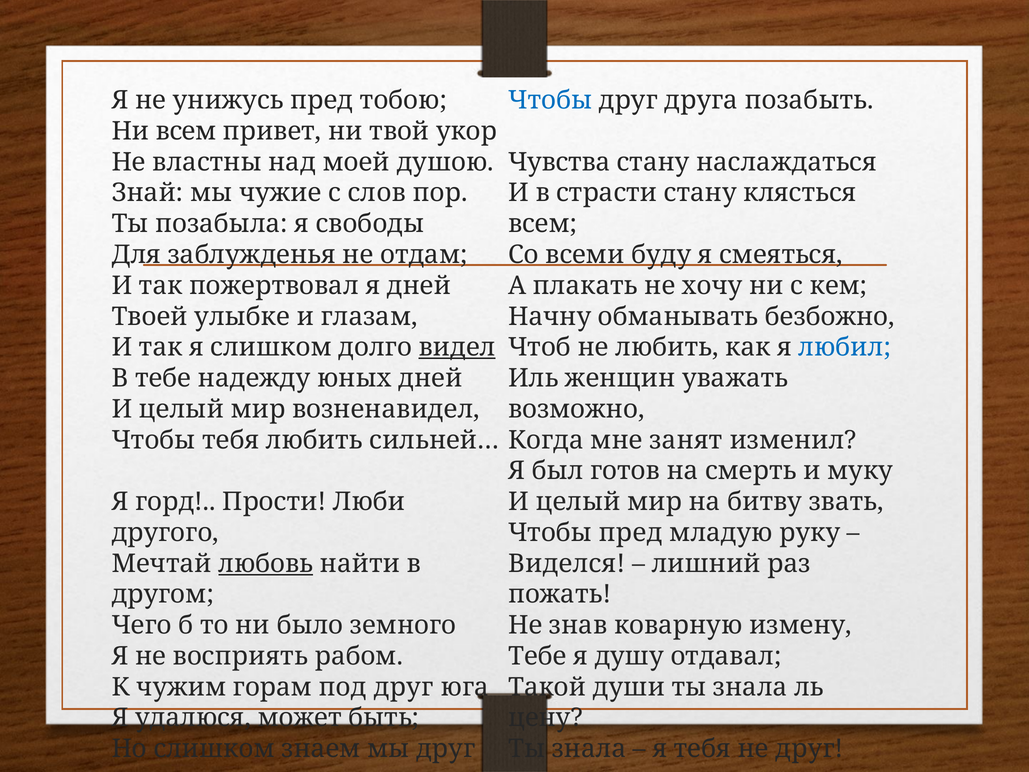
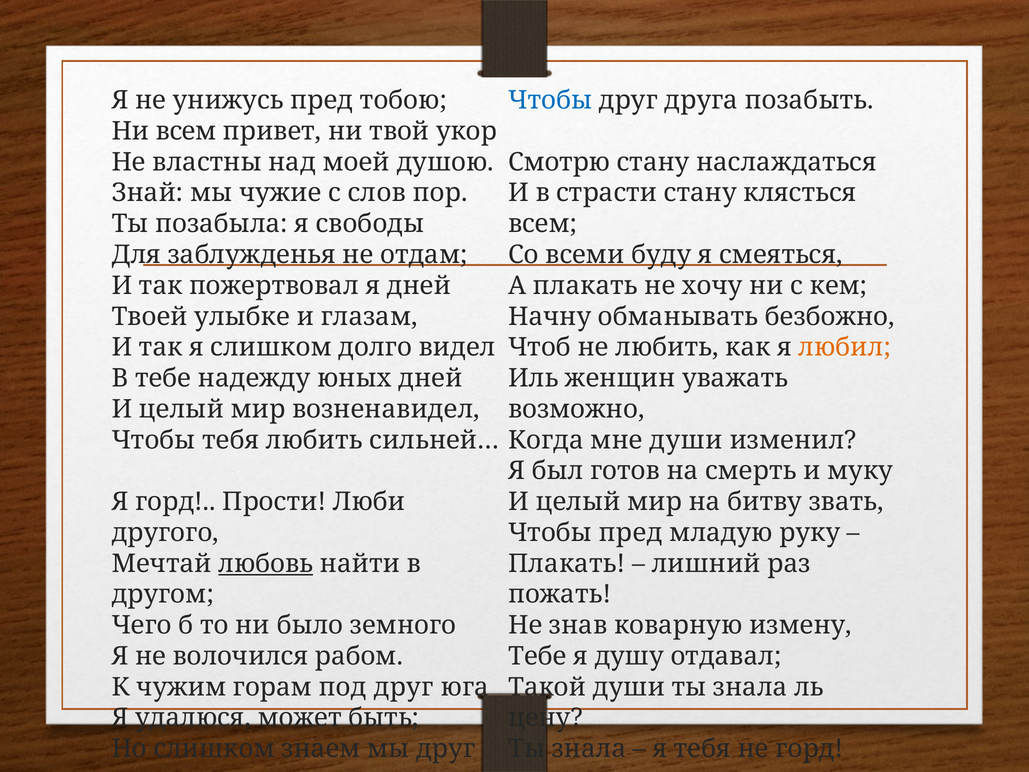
Чувства: Чувства -> Смотрю (559, 162)
видел underline: present -> none (457, 347)
любил colour: blue -> orange (845, 347)
мне занят: занят -> души (686, 440)
Виделся: Виделся -> Плакать (567, 563)
восприять: восприять -> волочился (240, 656)
не друг: друг -> горд (809, 749)
